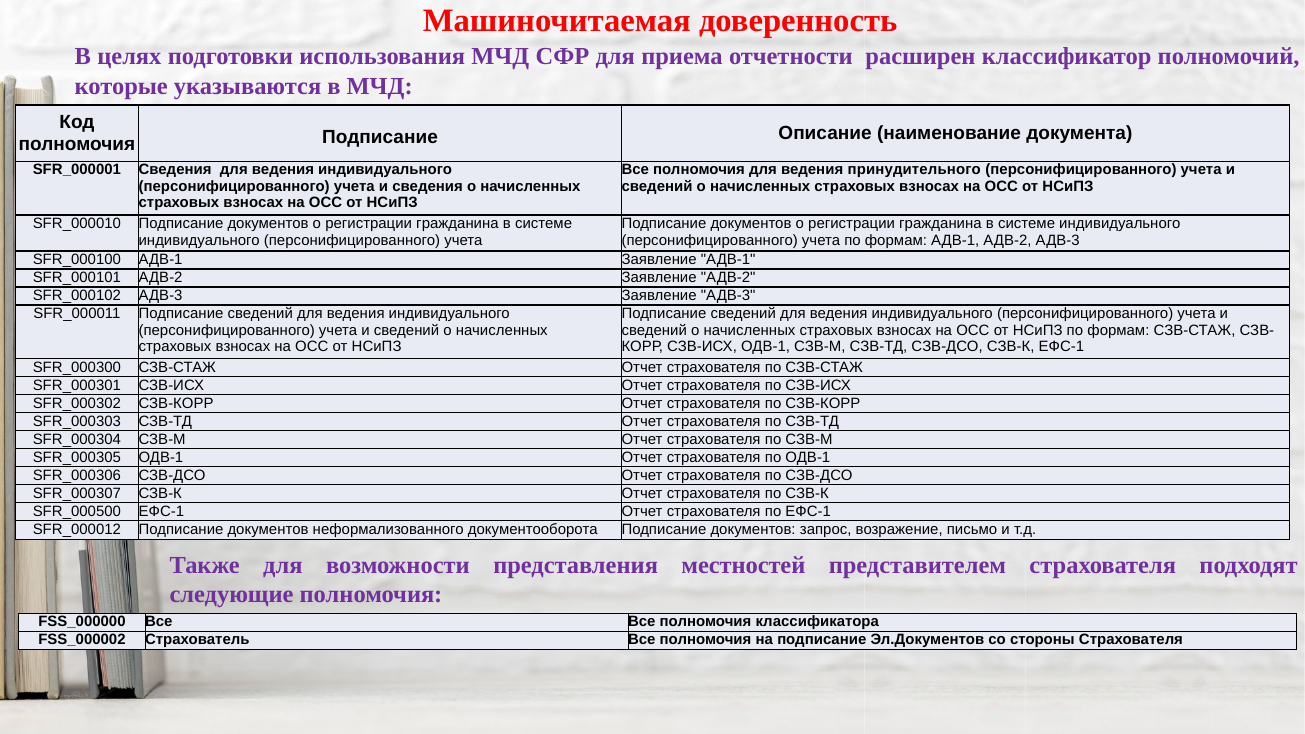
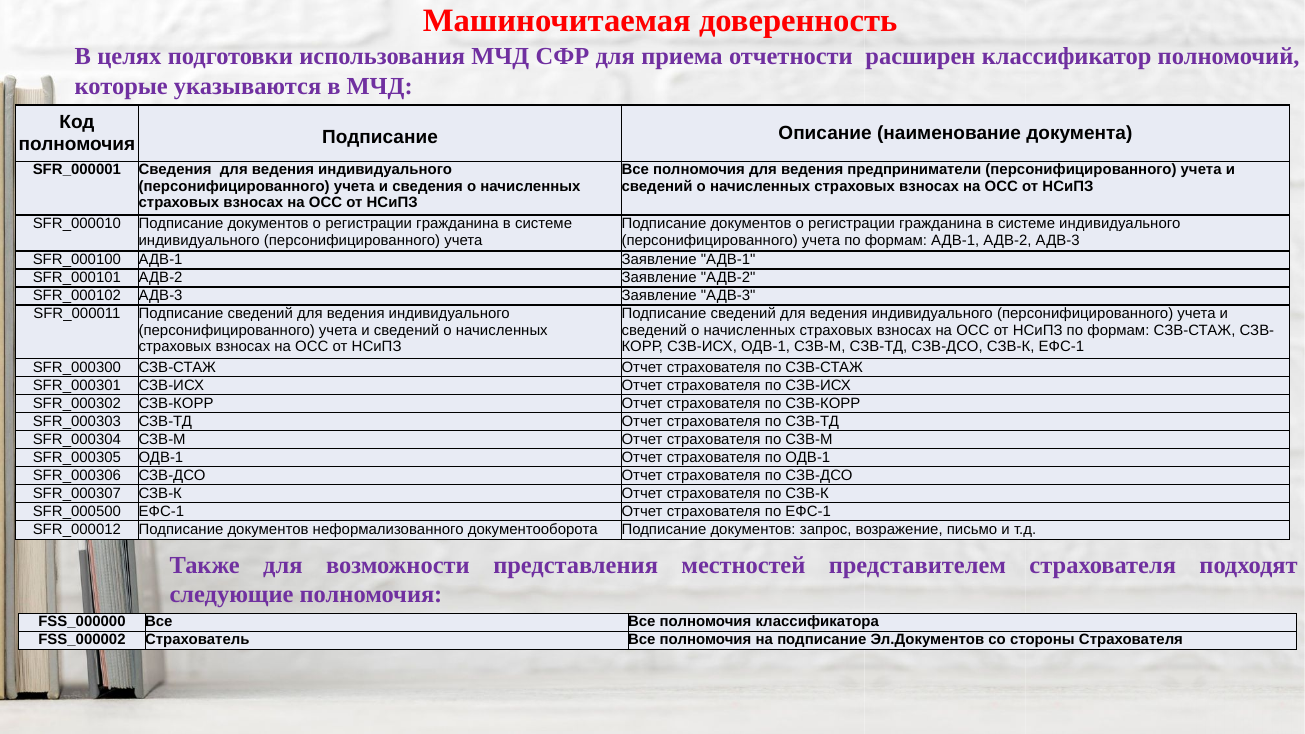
принудительного: принудительного -> предприниматели (914, 170)
